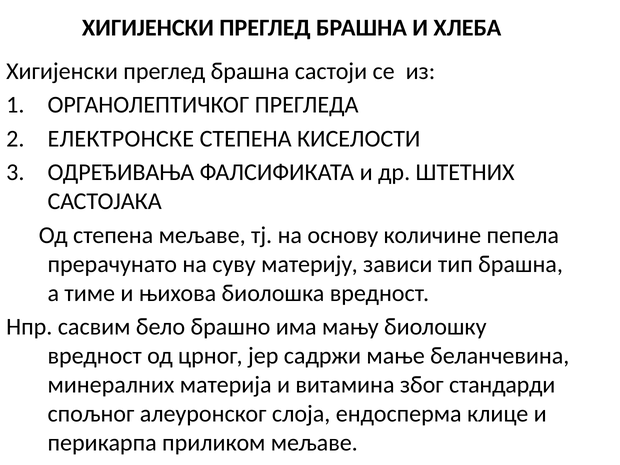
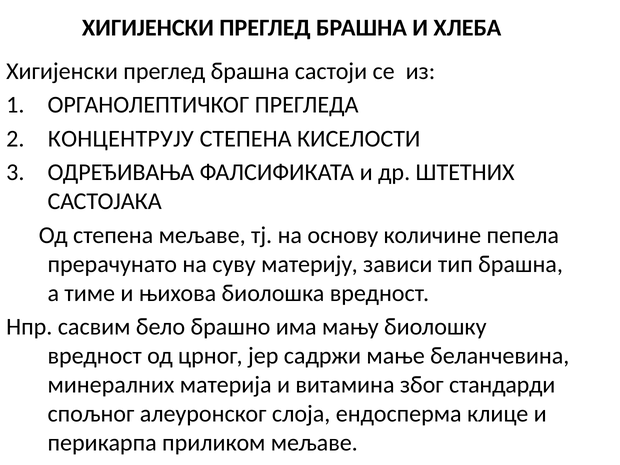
ЕЛЕКТРОНСКЕ: ЕЛЕКТРОНСКЕ -> КОНЦЕНТРУЈУ (121, 139)
